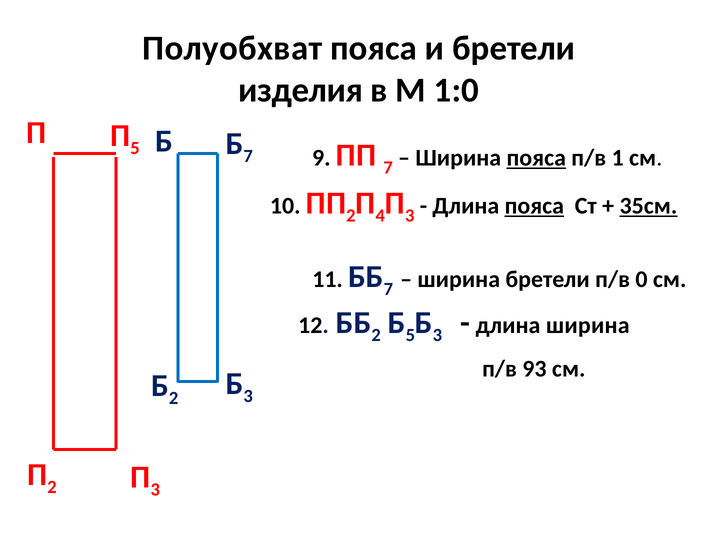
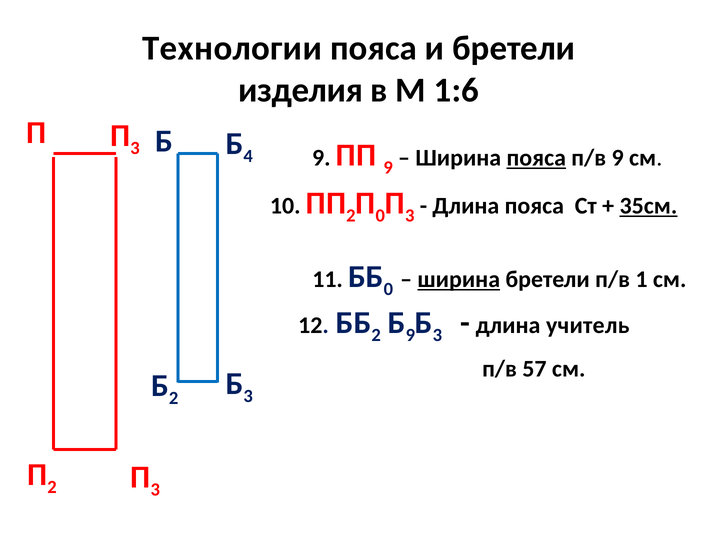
Полуобхват: Полуобхват -> Технологии (232, 49)
1:0: 1:0 -> 1:6 (456, 90)
П П 5: 5 -> 3 (135, 148)
Б 7: 7 -> 4 (248, 156)
ПП 7: 7 -> 9 (388, 168)
п/в 1: 1 -> 9 (618, 158)
П 4: 4 -> 0 (380, 216)
пояса underline: present -> none (534, 206)
7: 7 -> 0 (388, 290)
ширина underline: none -> present (459, 280)
0: 0 -> 1 (642, 280)
Б 5: 5 -> 9 (410, 336)
длина ширина: ширина -> учитель (588, 326)
93: 93 -> 57 (534, 369)
